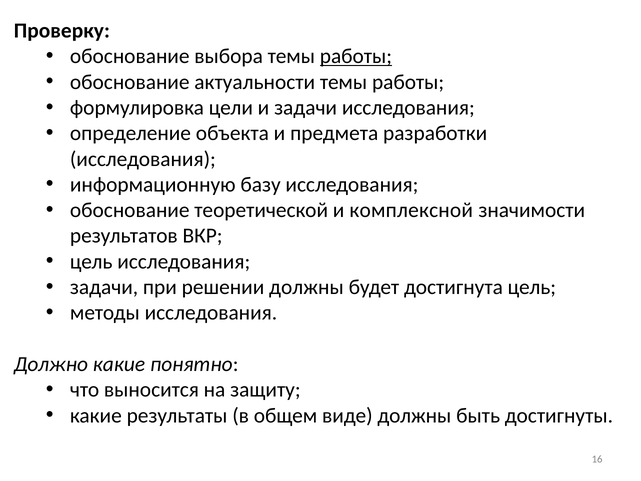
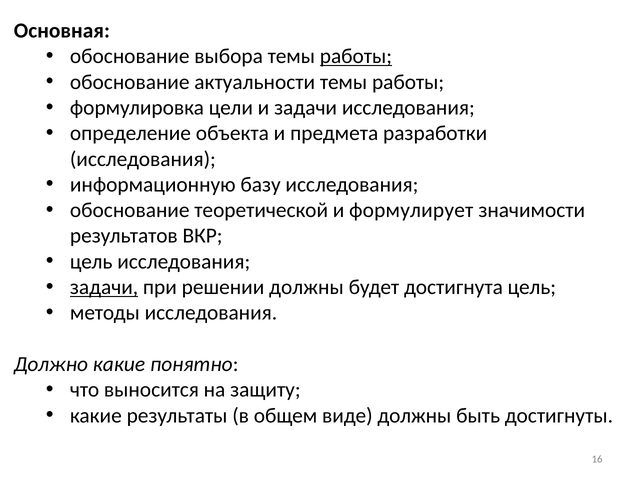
Проверку: Проверку -> Основная (62, 31)
комплексной: комплексной -> формулирует (411, 210)
задачи underline: none -> present (104, 287)
